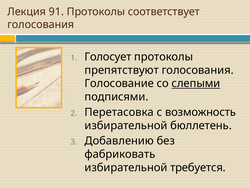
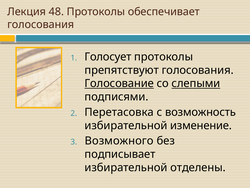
91: 91 -> 48 (56, 12)
соответствует: соответствует -> обеспечивает (164, 12)
Голосование underline: none -> present (119, 83)
бюллетень: бюллетень -> изменение (201, 125)
Добавлению: Добавлению -> Возможного (119, 140)
фабриковать: фабриковать -> подписывает (120, 154)
требуется: требуется -> отделены (198, 167)
